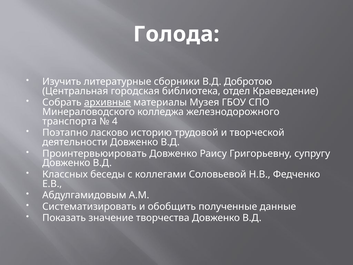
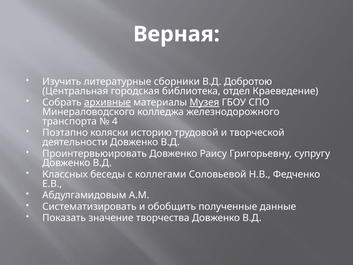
Голода: Голода -> Верная (176, 34)
Музея underline: none -> present (204, 102)
ласково: ласково -> коляски (109, 133)
